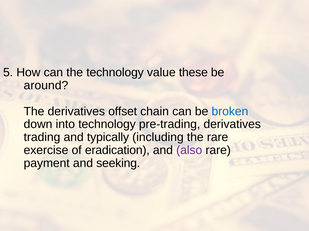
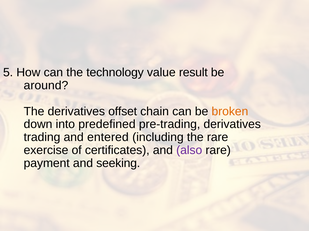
these: these -> result (193, 73)
broken colour: blue -> orange (230, 112)
into technology: technology -> predefined (107, 125)
typically: typically -> entered (108, 138)
eradication: eradication -> certificates (117, 151)
